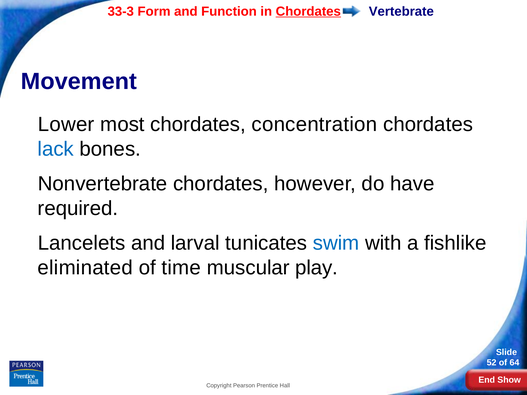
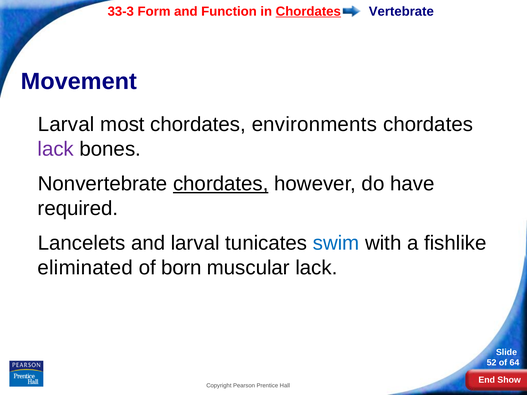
Lower: Lower -> Larval (66, 124)
concentration: concentration -> environments (314, 124)
lack colour: blue -> purple (56, 149)
chordates underline: none -> present (221, 184)
time: time -> born (181, 268)
muscular play: play -> lack (316, 268)
